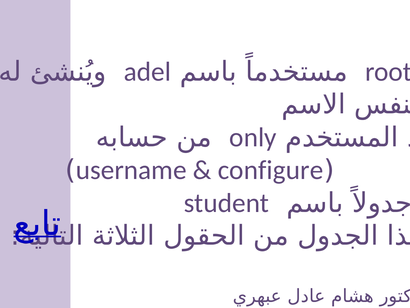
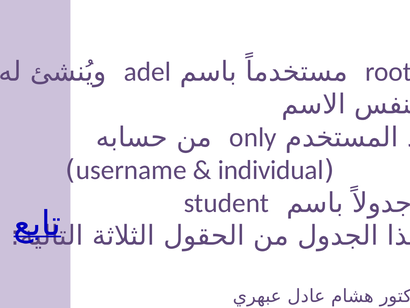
configure: configure -> individual (271, 170)
